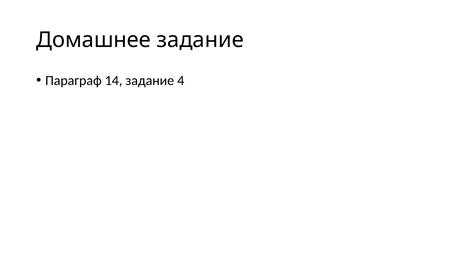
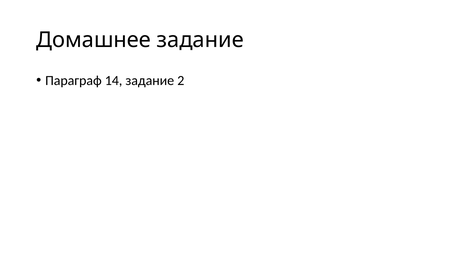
4: 4 -> 2 (181, 80)
